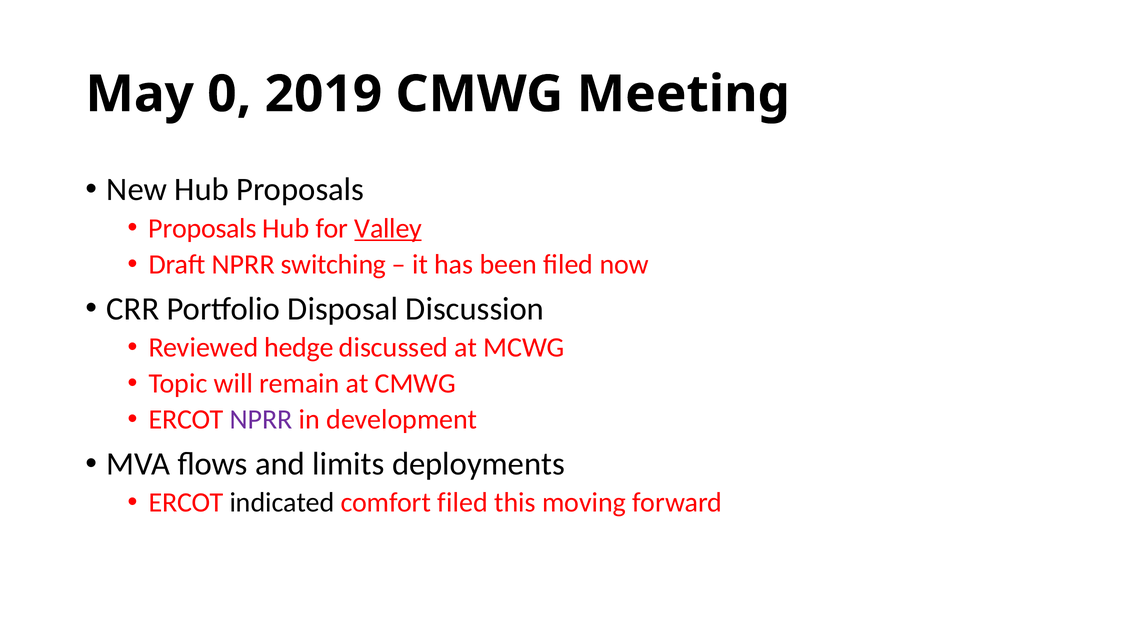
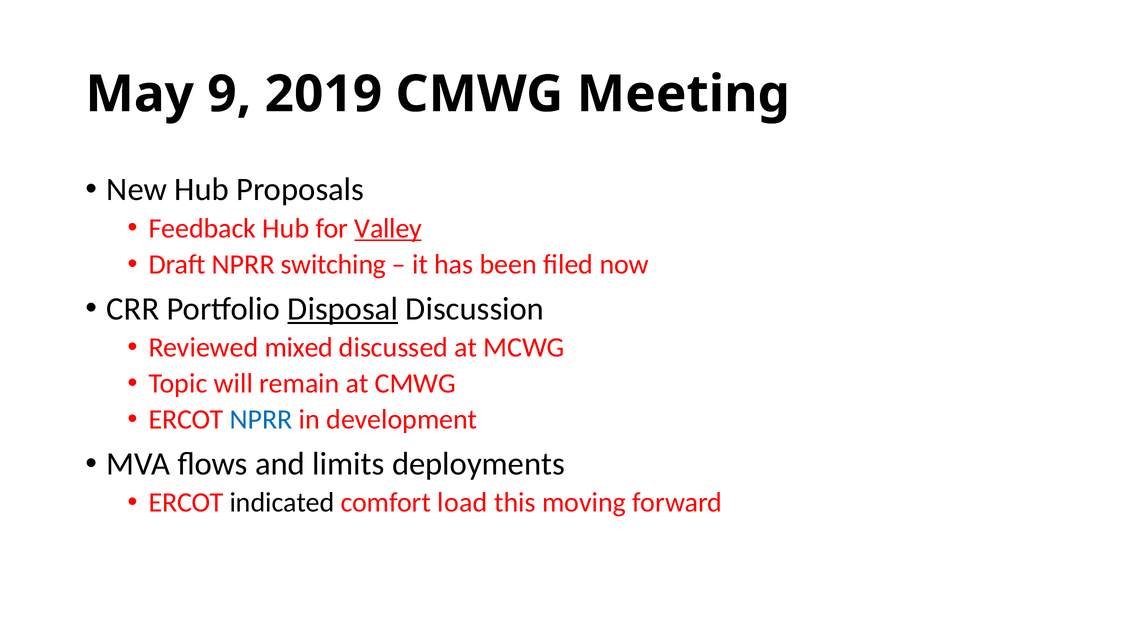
0: 0 -> 9 (229, 94)
Proposals: Proposals -> Feedback (202, 228)
Disposal underline: none -> present (343, 309)
hedge: hedge -> mixed (299, 347)
NPRR colour: purple -> blue (261, 419)
comfort filed: filed -> load (463, 502)
